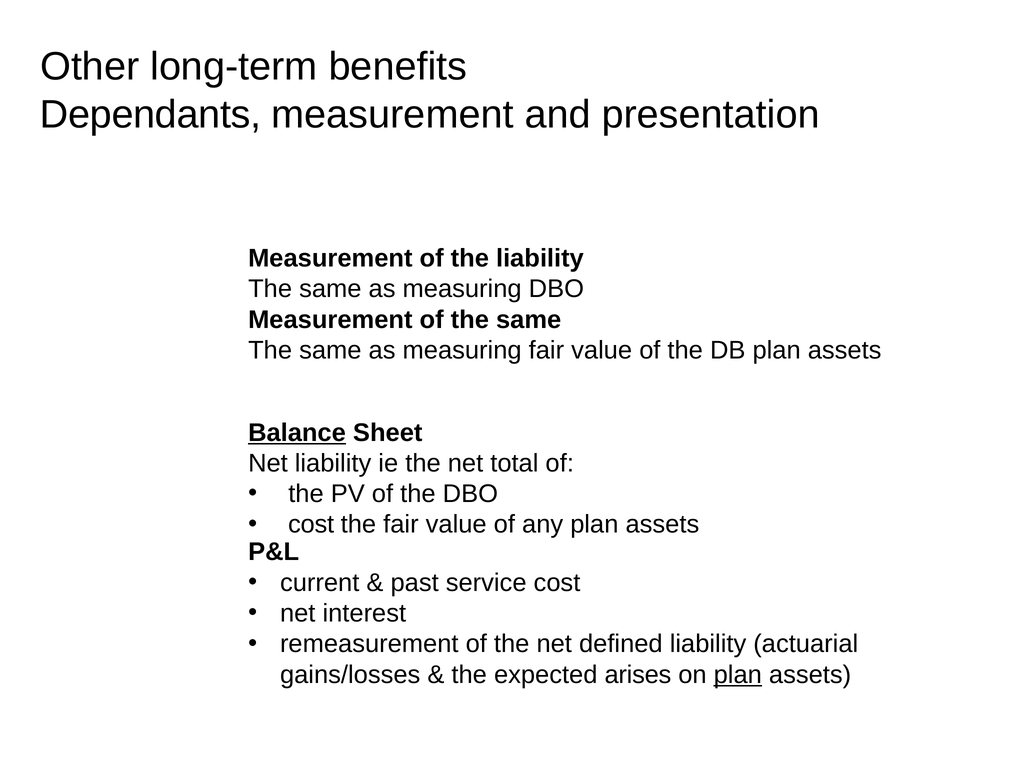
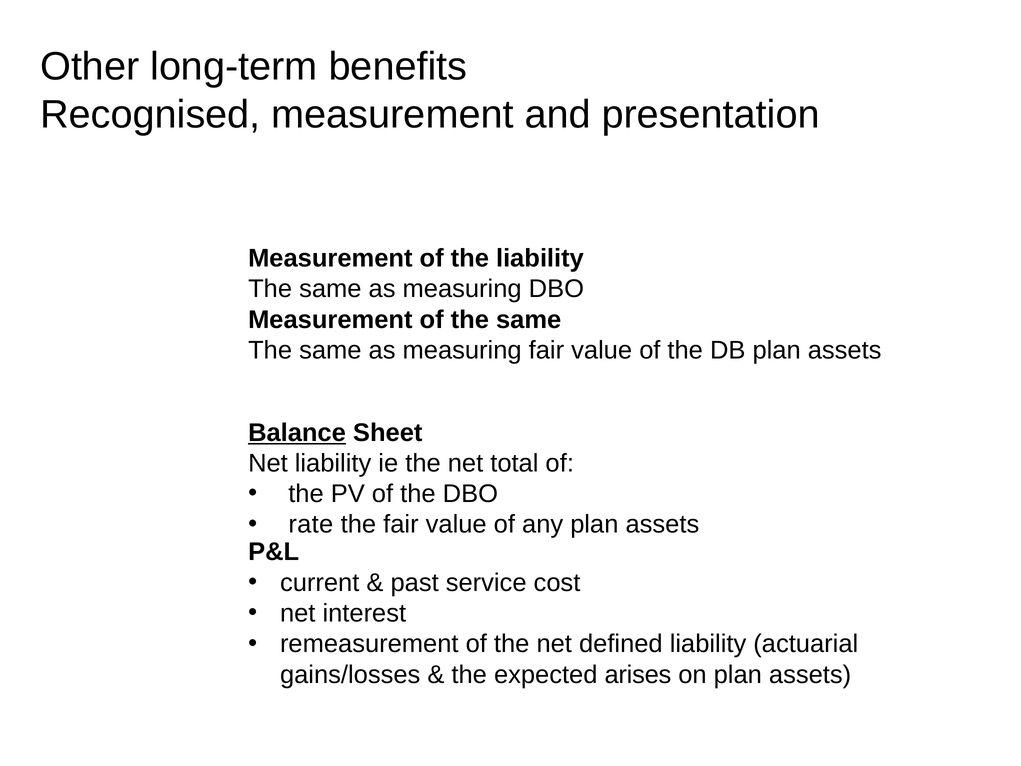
Dependants: Dependants -> Recognised (150, 115)
cost: cost -> rate (311, 524)
plan underline: present -> none (738, 674)
